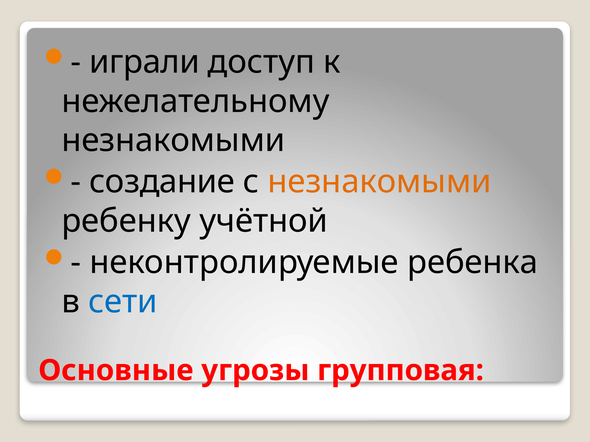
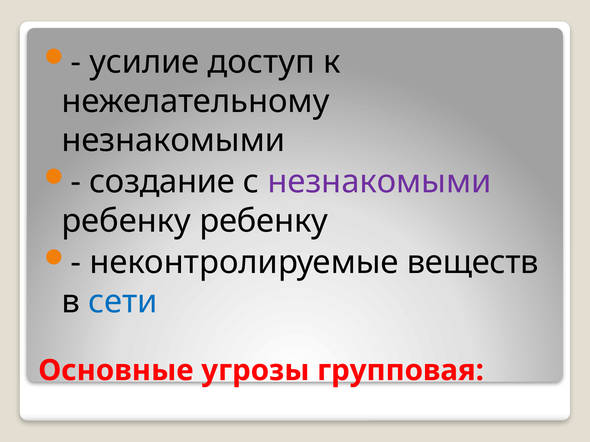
играли: играли -> усилие (144, 62)
незнакомыми colour: orange -> purple (379, 182)
ребенку учётной: учётной -> ребенку (264, 221)
ребенка: ребенка -> веществ (473, 263)
